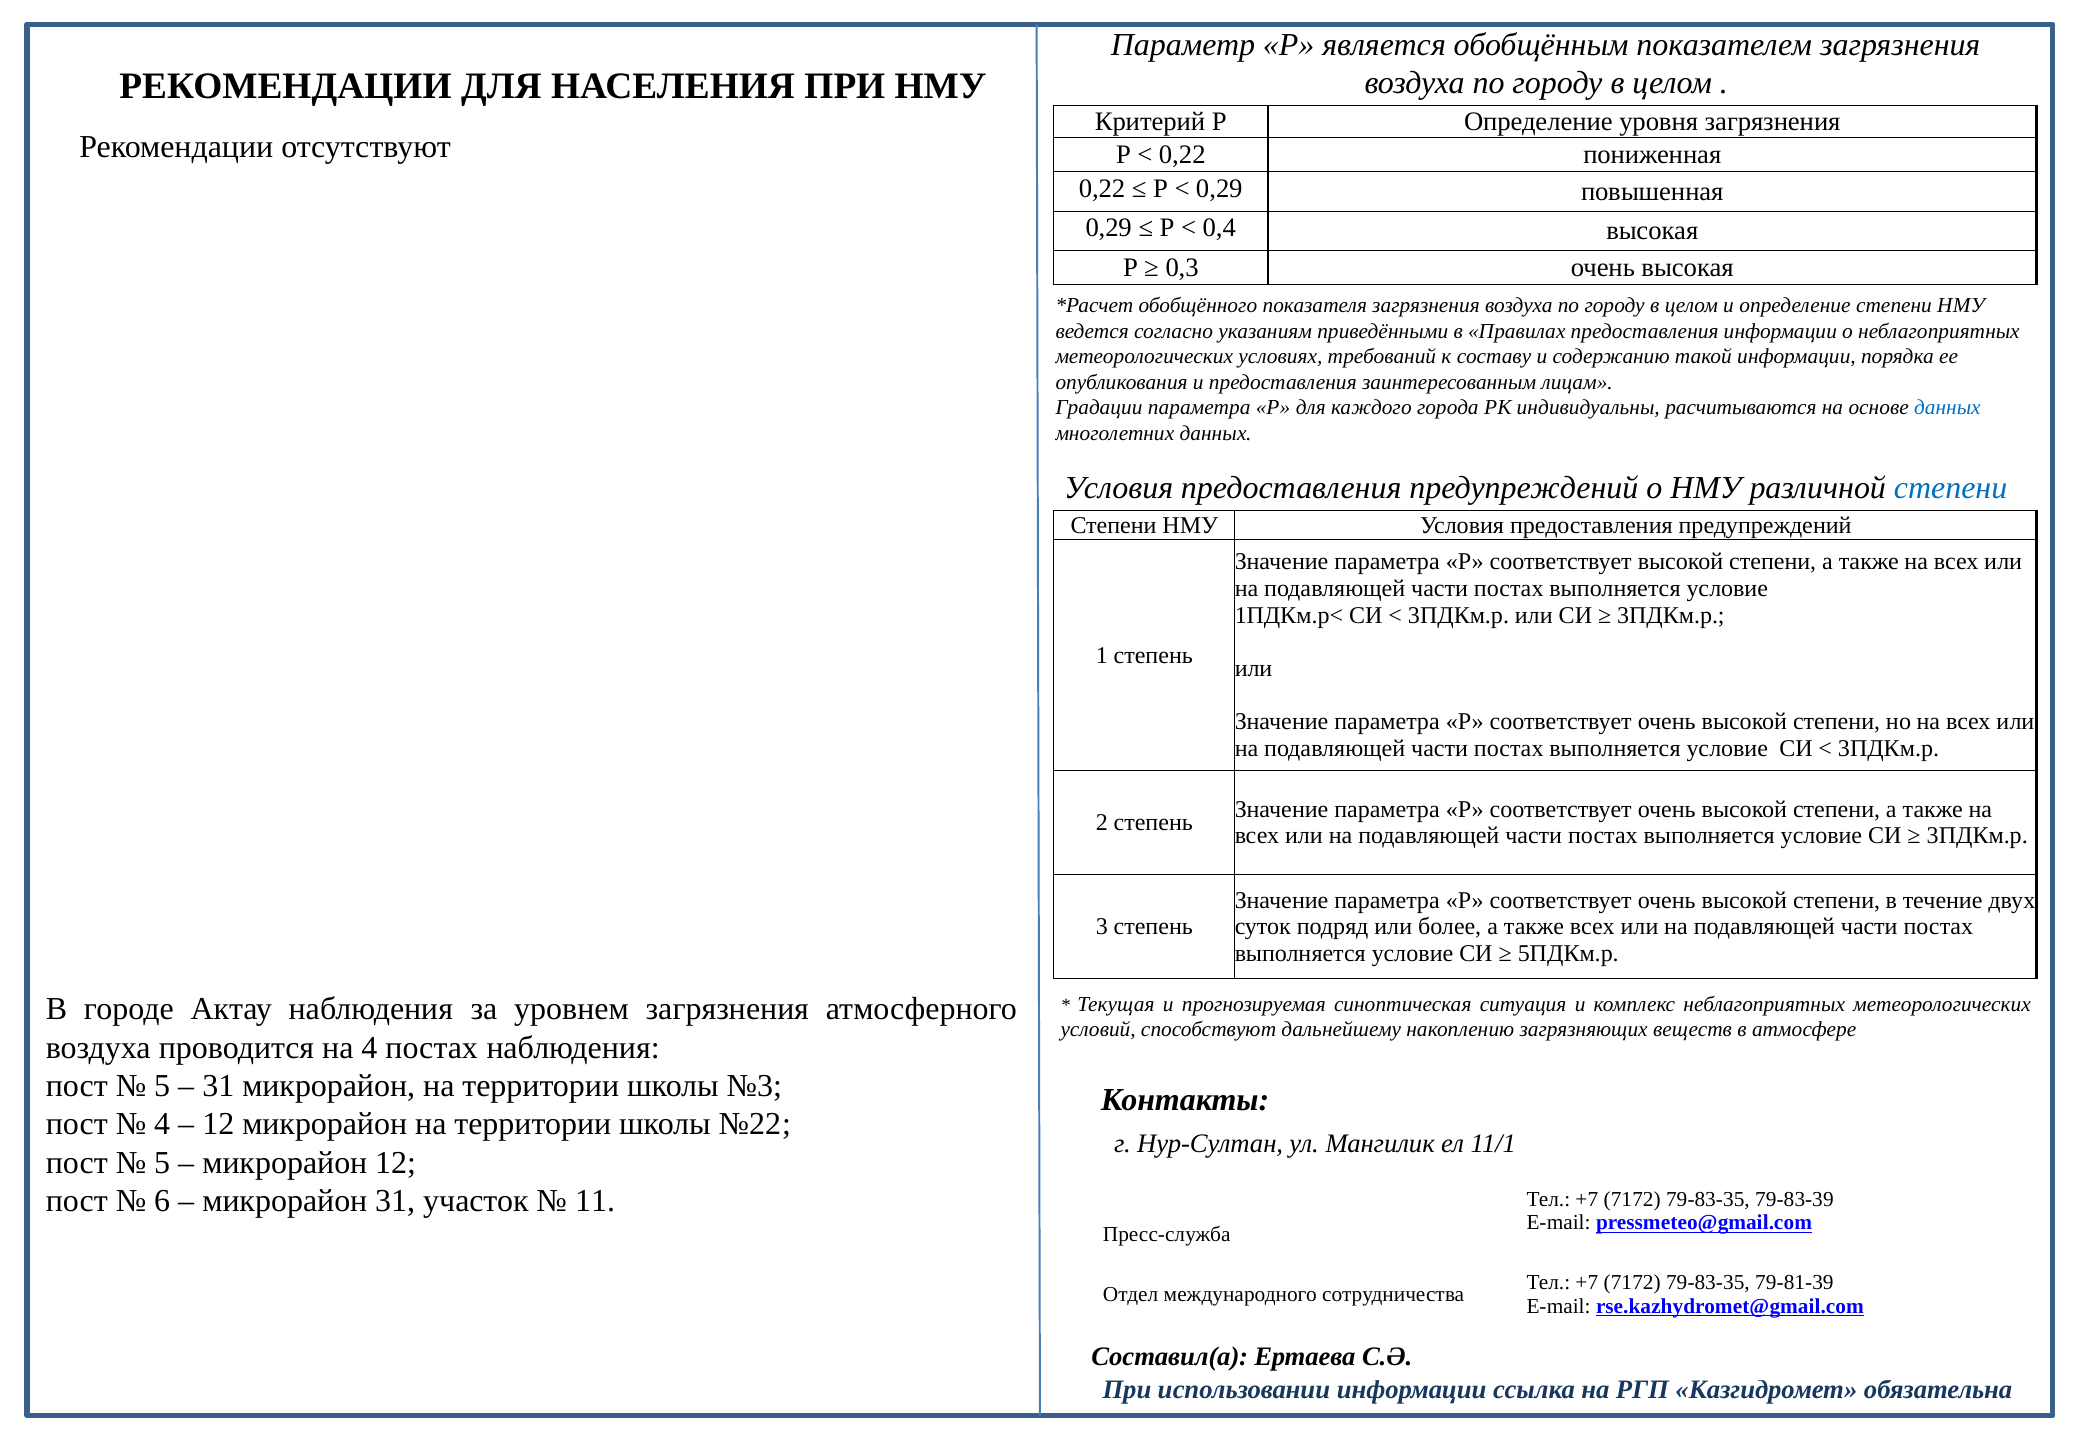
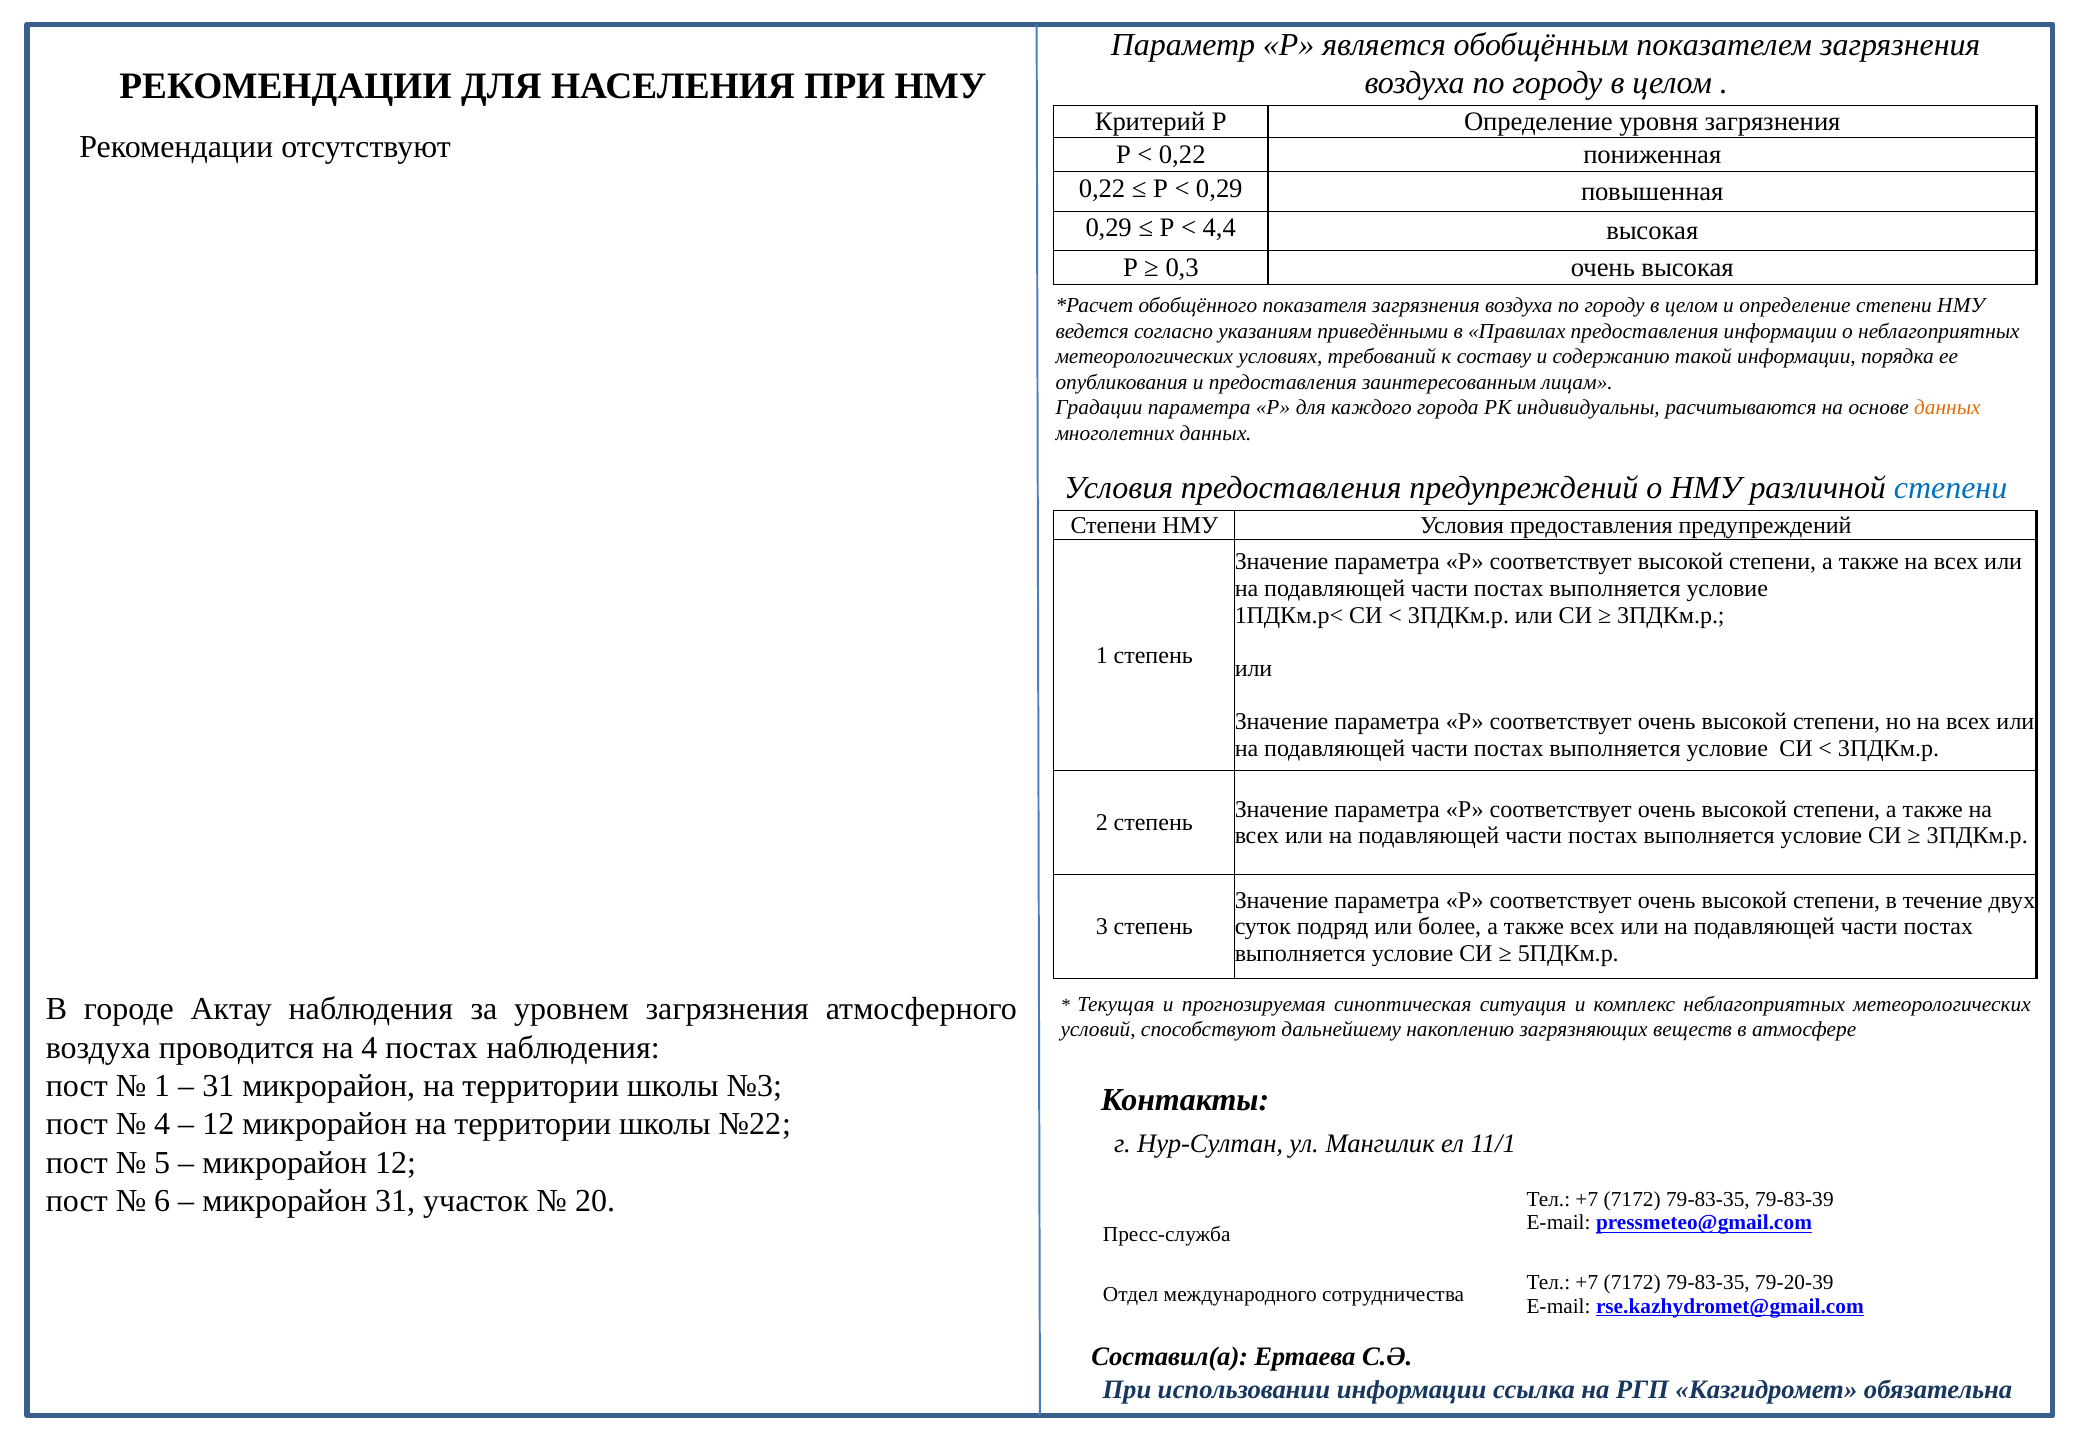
0,4: 0,4 -> 4,4 (1219, 228)
данных colour: blue -> orange (1947, 408)
5: 5 -> 1 (162, 1086)
11: 11 -> 20 (595, 1201)
79-81-39: 79-81-39 -> 79-20-39 (1794, 1282)
